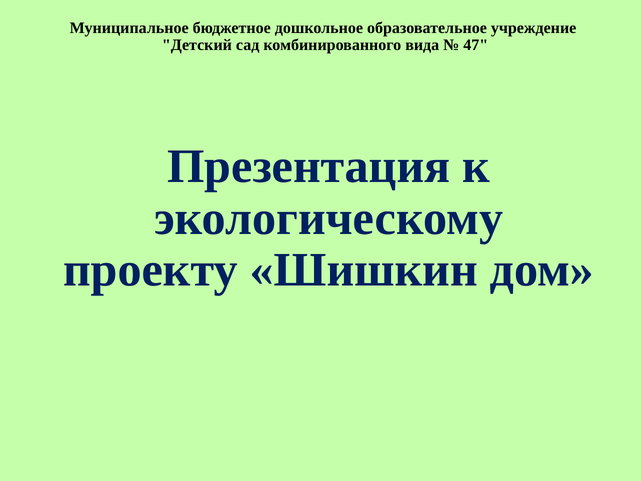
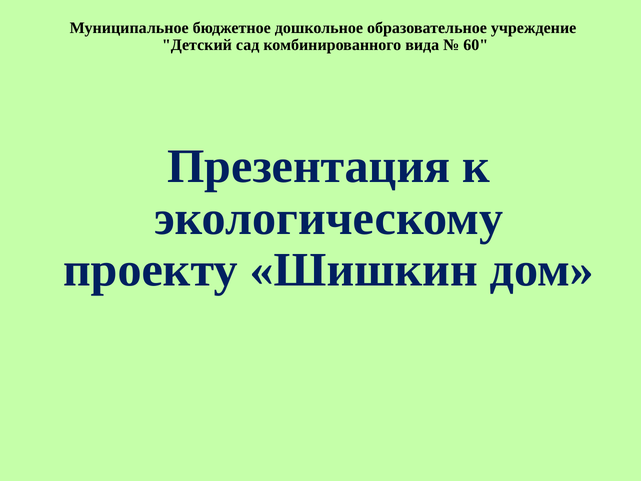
47: 47 -> 60 (476, 45)
